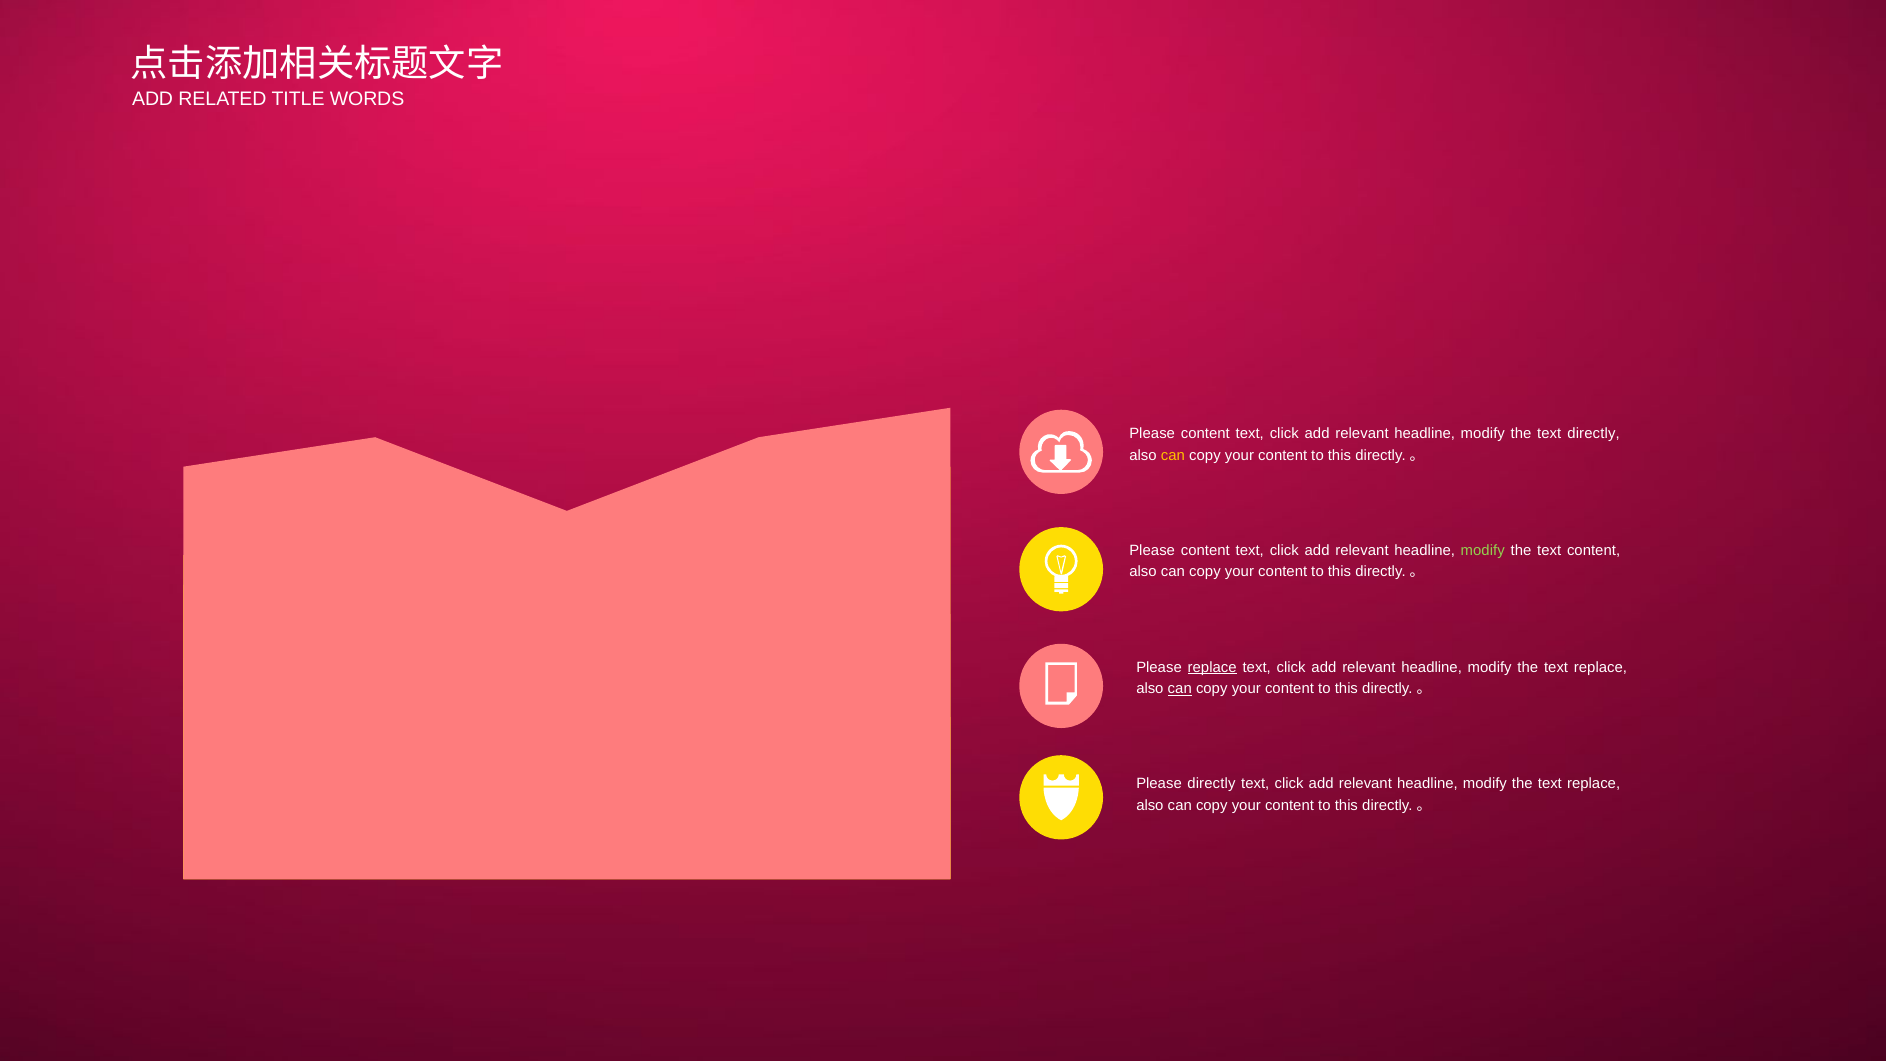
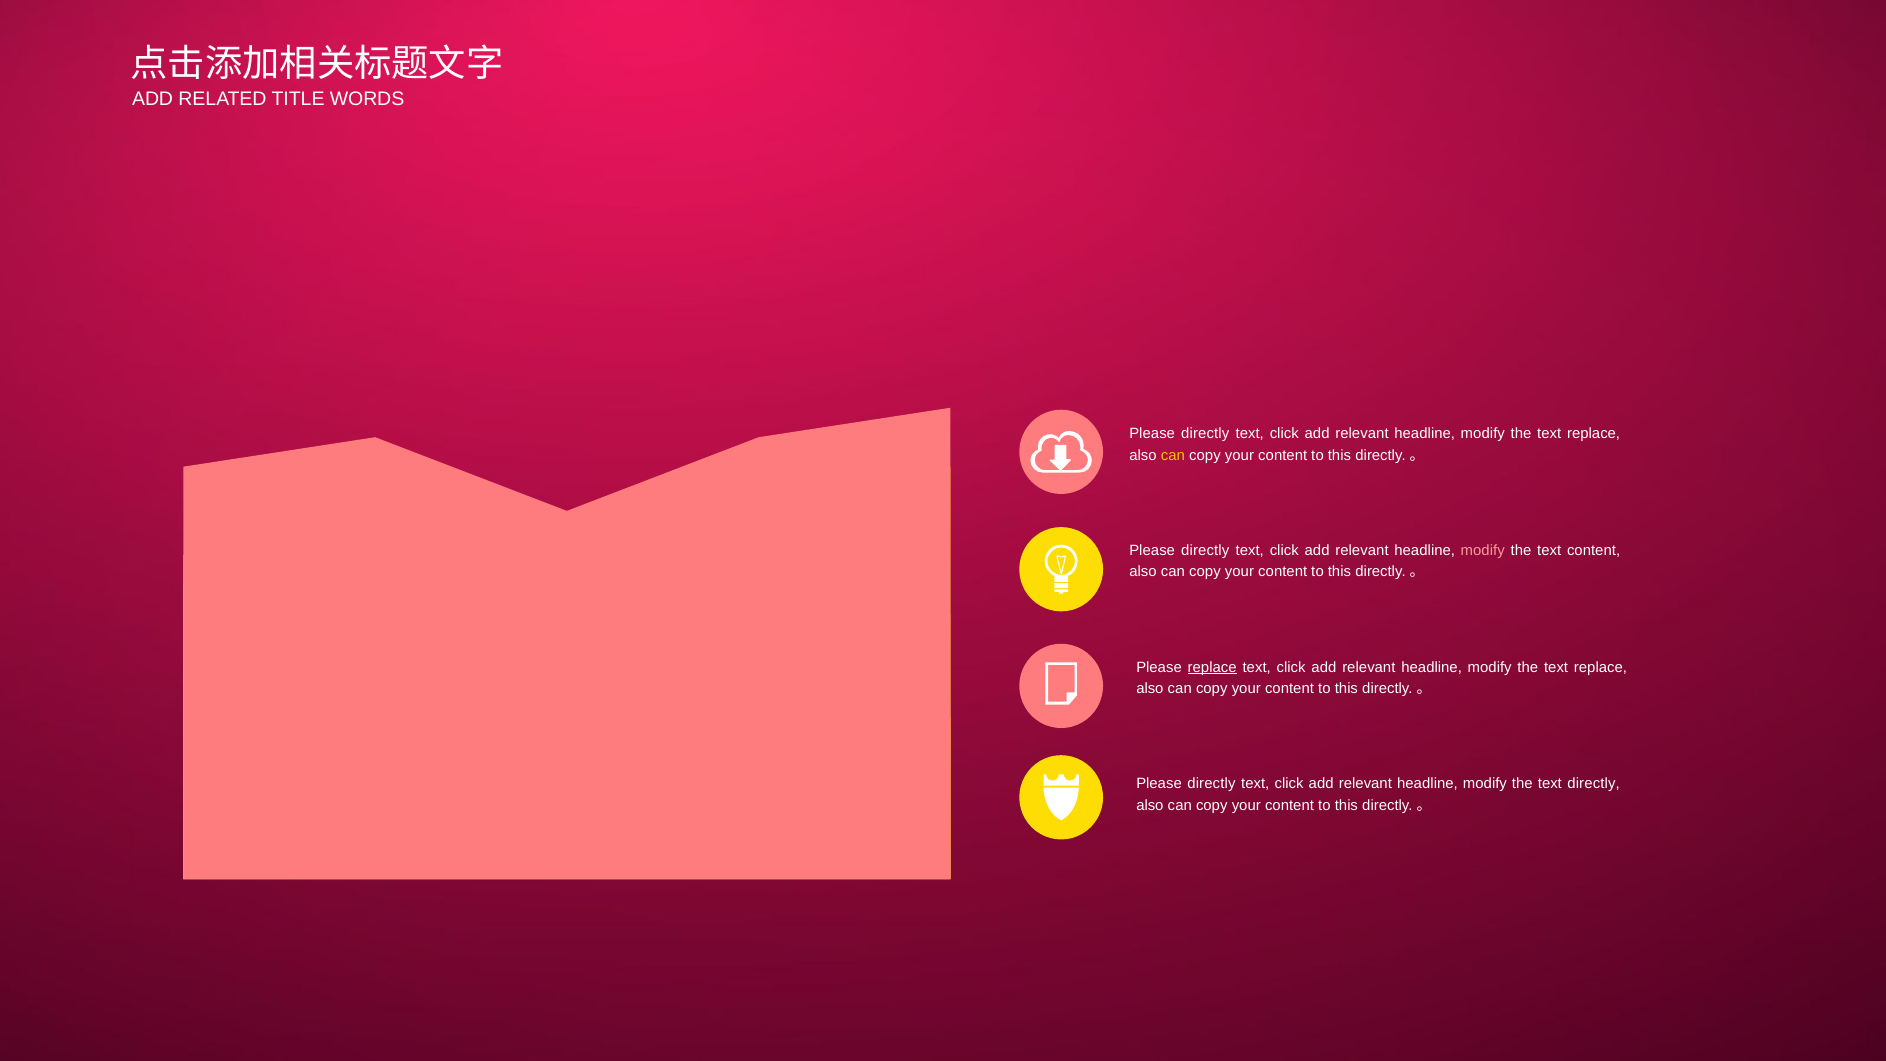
content: content -> directly (1205, 434)
directly: directly -> replace (1594, 434)
content: content -> directly (1205, 550)
modify colour: light green -> pink (1483, 550)
can underline: present -> none (1180, 689)
replace: replace -> directly (1594, 784)
